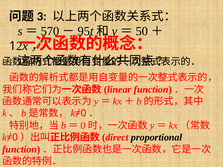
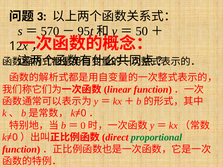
proportional colour: black -> green (157, 138)
